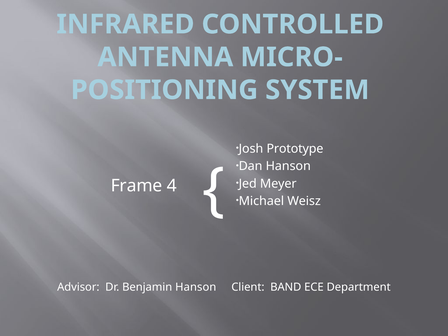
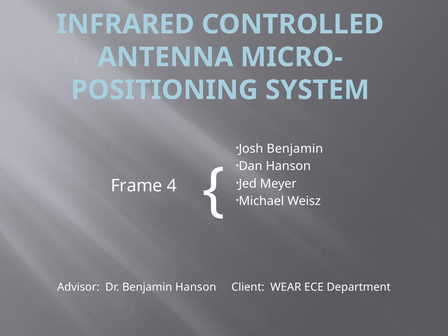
Josh Prototype: Prototype -> Benjamin (295, 149)
BAND: BAND -> WEAR (286, 287)
